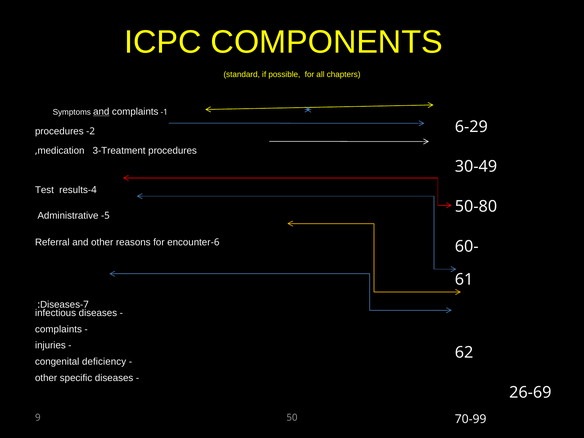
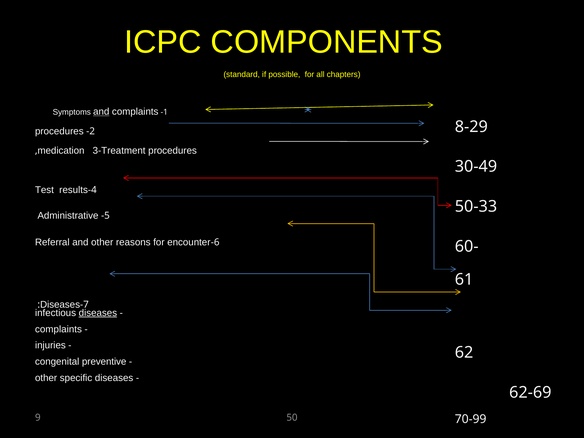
6-29: 6-29 -> 8-29 (471, 127)
50-80: 50-80 -> 50-33 (476, 206)
diseases underline: none -> present (98, 313)
deficiency: deficiency -> preventive (104, 362)
26-69: 26-69 -> 62-69 (530, 392)
